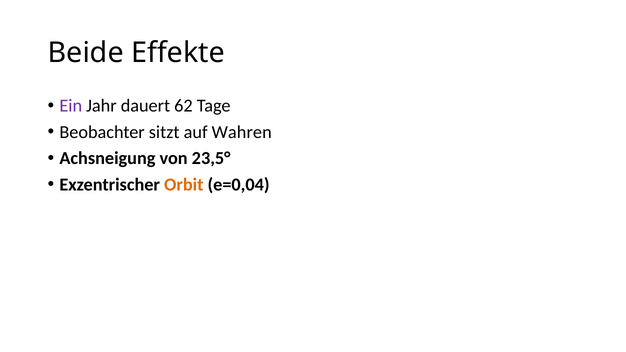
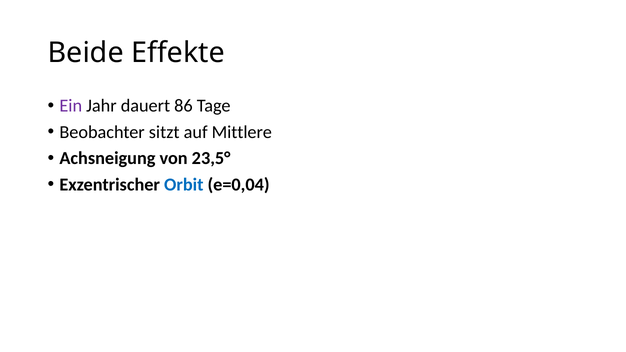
62: 62 -> 86 (183, 106)
Wahren: Wahren -> Mittlere (242, 132)
Orbit colour: orange -> blue (184, 185)
